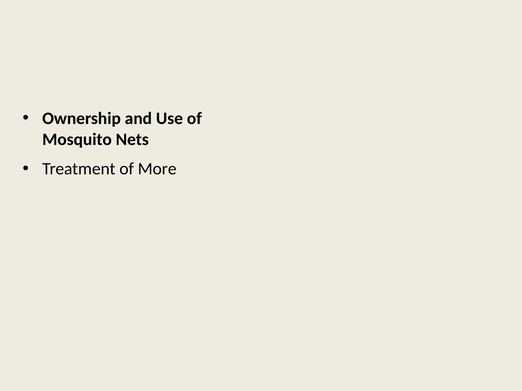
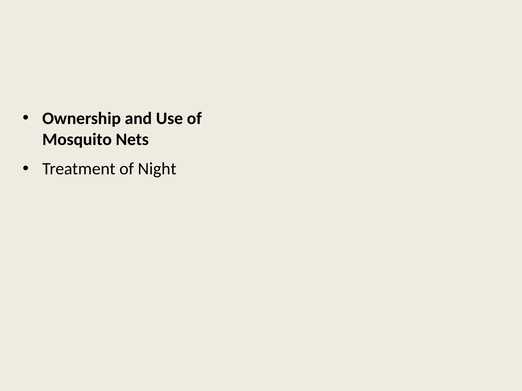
More: More -> Night (157, 169)
